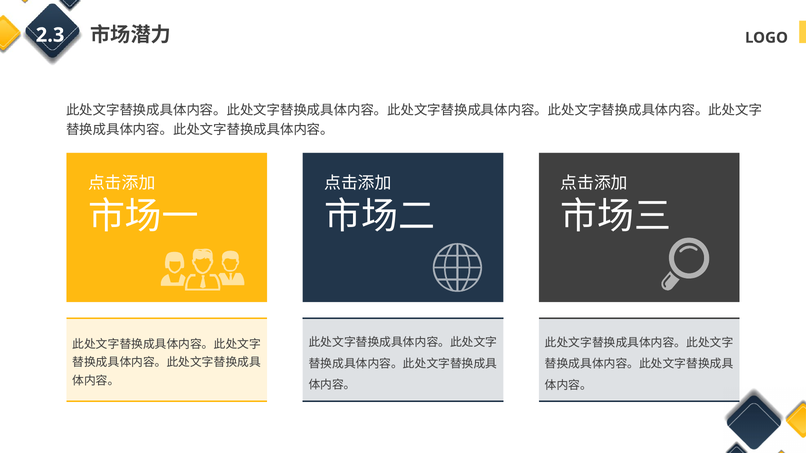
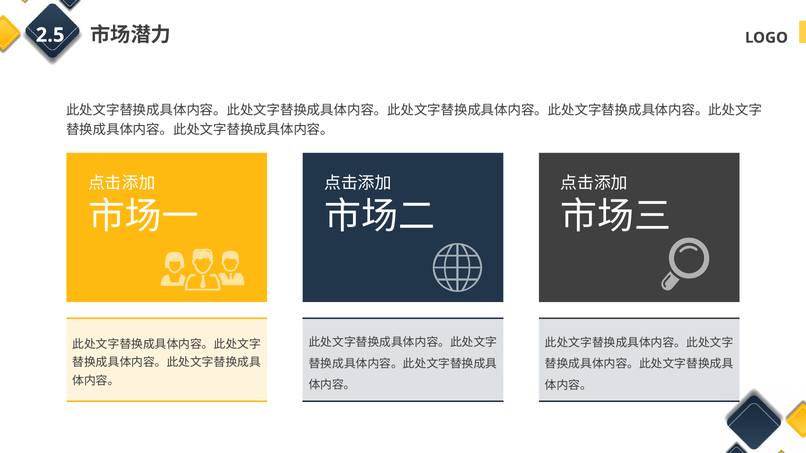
2.3: 2.3 -> 2.5 (50, 35)
